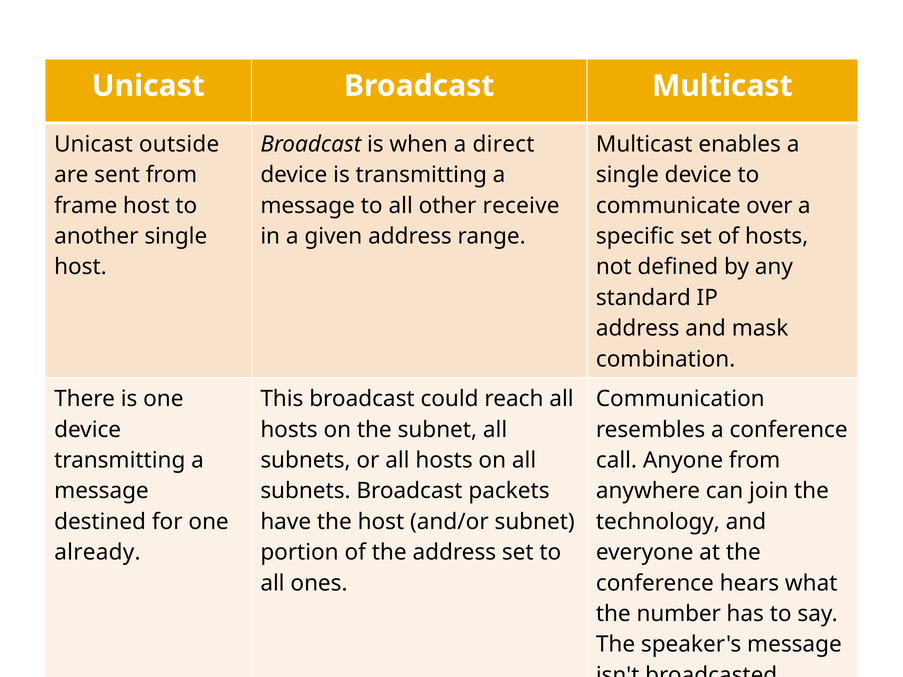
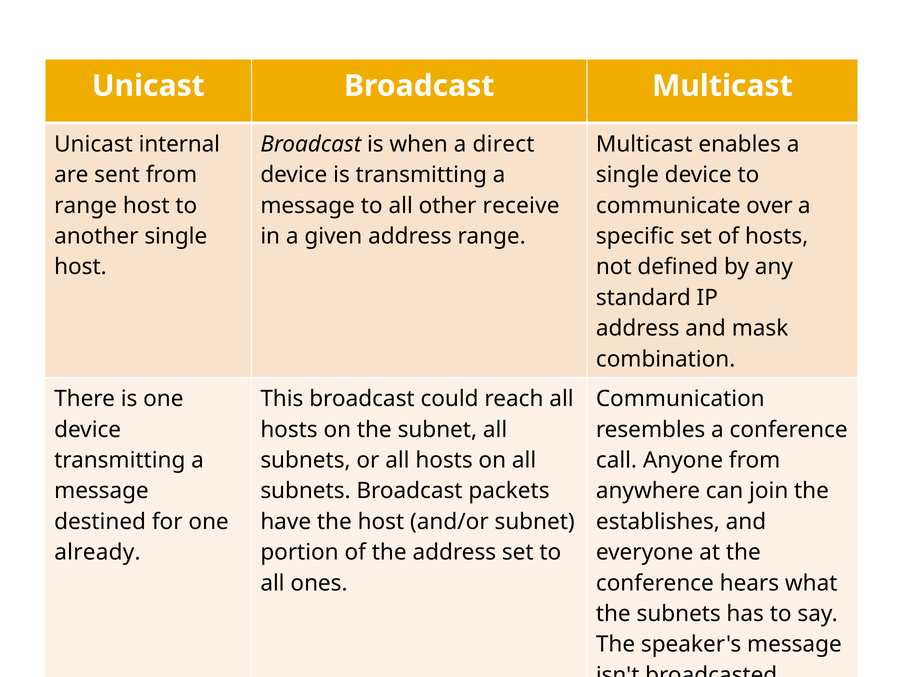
outside: outside -> internal (179, 144)
frame: frame -> range (86, 206)
technology: technology -> establishes (658, 522)
the number: number -> subnets (679, 614)
